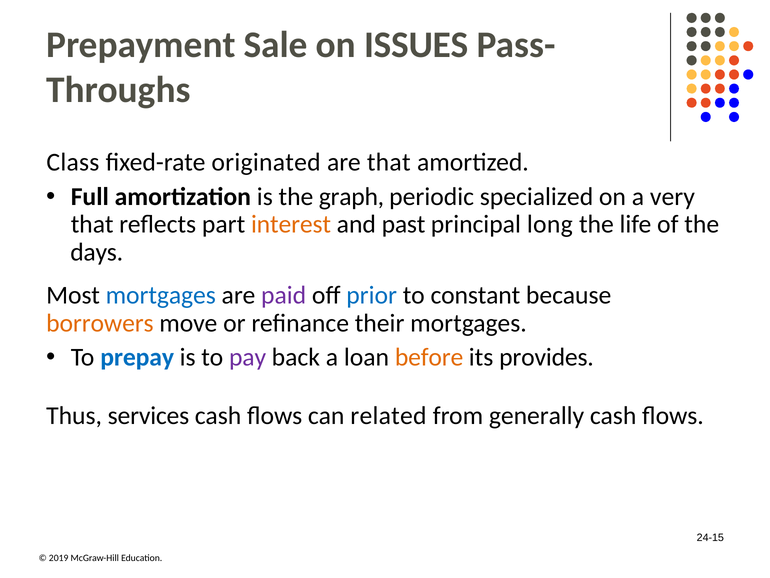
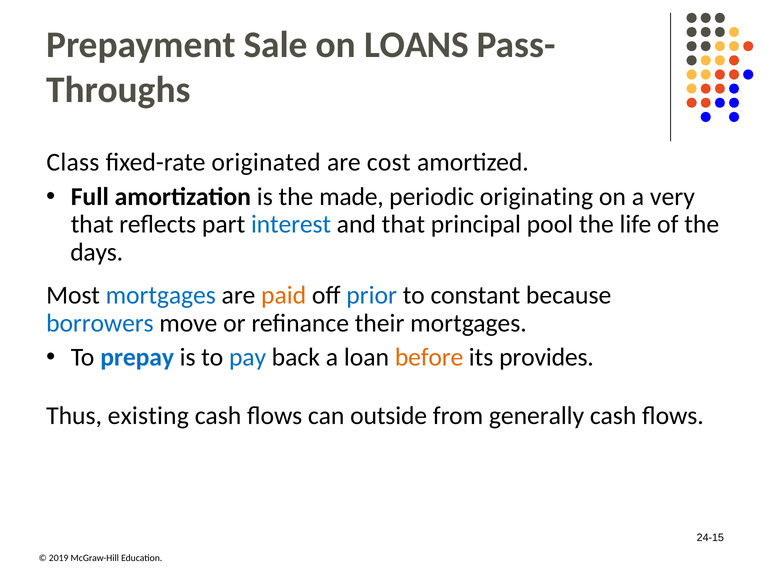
ISSUES: ISSUES -> LOANS (416, 45)
are that: that -> cost (389, 162)
graph: graph -> made (351, 196)
specialized: specialized -> originating (536, 196)
interest colour: orange -> blue (291, 224)
and past: past -> that (403, 224)
long: long -> pool (550, 224)
paid colour: purple -> orange (284, 295)
borrowers colour: orange -> blue (100, 323)
pay colour: purple -> blue (248, 357)
services: services -> existing (148, 416)
related: related -> outside (389, 416)
